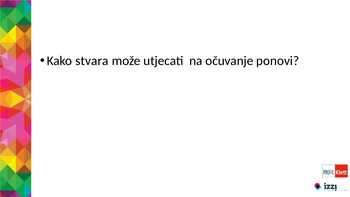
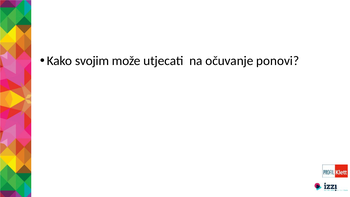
stvara: stvara -> svojim (92, 61)
